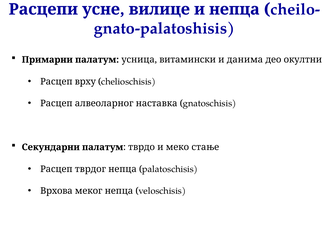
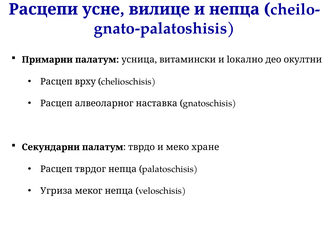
данима: данима -> lокално (245, 60)
стање: стање -> хране (205, 148)
Врхова: Врхова -> Угриза (56, 191)
